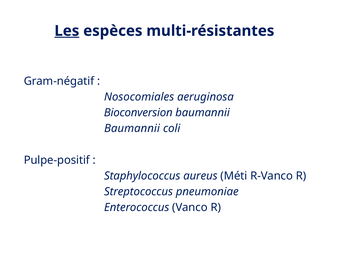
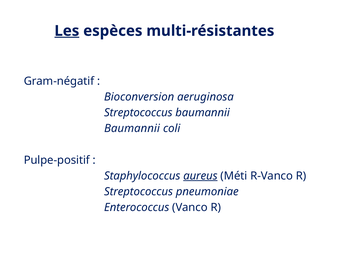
Nosocomiales: Nosocomiales -> Bioconversion (139, 97)
Bioconversion: Bioconversion -> Streptococcus (138, 112)
aureus underline: none -> present (200, 176)
